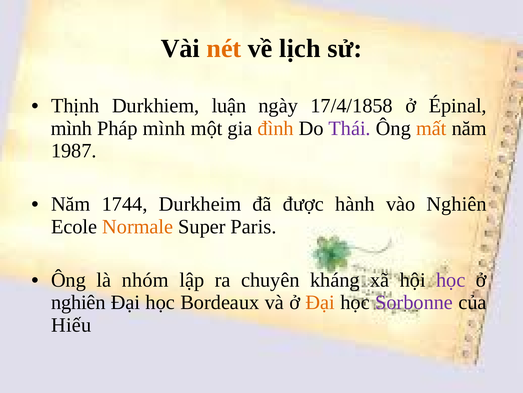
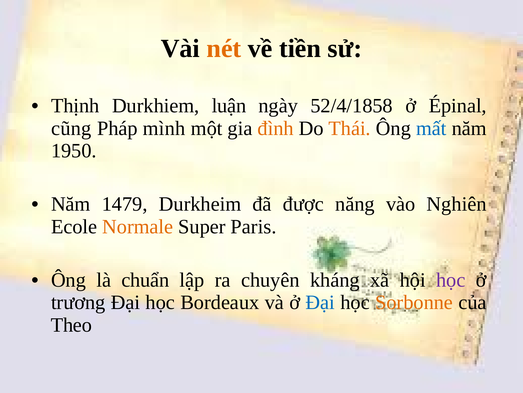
lịch: lịch -> tiền (300, 49)
17/4/1858: 17/4/1858 -> 52/4/1858 (352, 106)
mình: mình -> cũng (71, 128)
Thái colour: purple -> orange (350, 128)
mất colour: orange -> blue (431, 128)
1987: 1987 -> 1950 (74, 151)
1744: 1744 -> 1479 (125, 204)
hành: hành -> năng (355, 204)
nhóm: nhóm -> chuẩn (145, 279)
nghiên: nghiên -> trương (78, 302)
Đại colour: orange -> blue (320, 302)
Sorbonne colour: purple -> orange (414, 302)
Hiếu: Hiếu -> Theo (71, 324)
